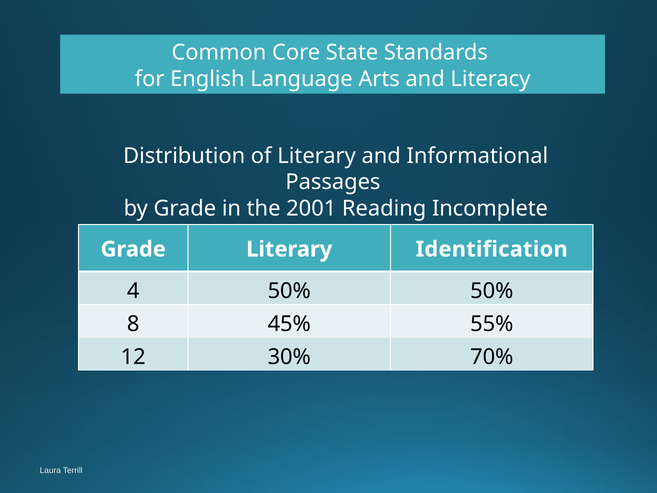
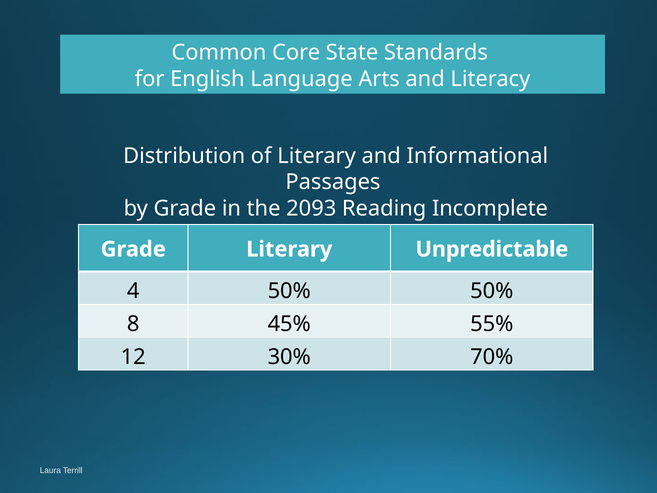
2001: 2001 -> 2093 (311, 208)
Identification: Identification -> Unpredictable (492, 249)
